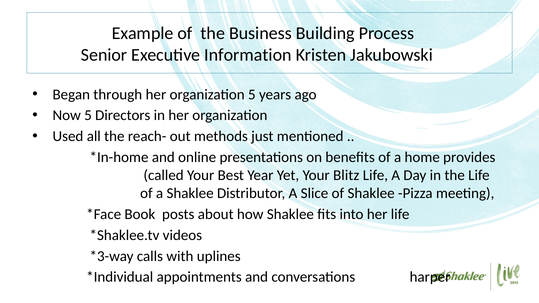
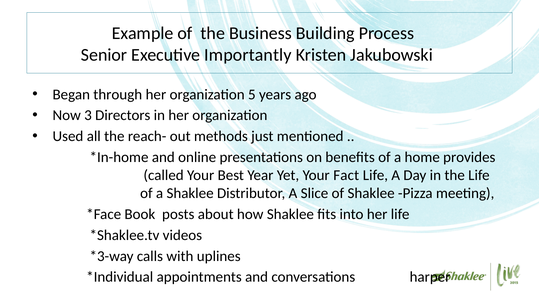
Information: Information -> Importantly (248, 55)
Now 5: 5 -> 3 (88, 115)
Blitz: Blitz -> Fact (346, 175)
